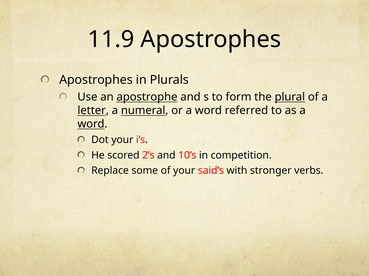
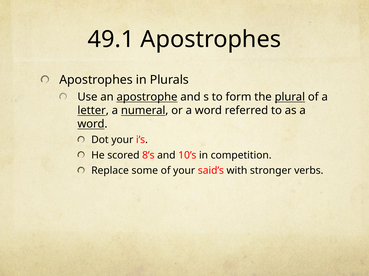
11.9: 11.9 -> 49.1 (111, 39)
2’s: 2’s -> 8’s (148, 156)
